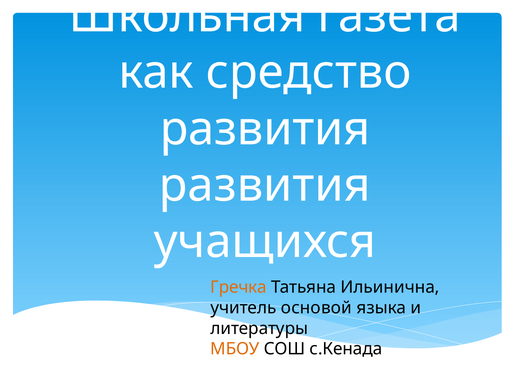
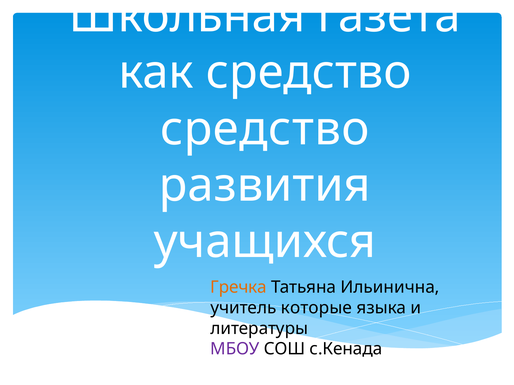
развития: развития -> средство (265, 129)
основой: основой -> которые (316, 308)
МБОУ colour: orange -> purple (235, 349)
